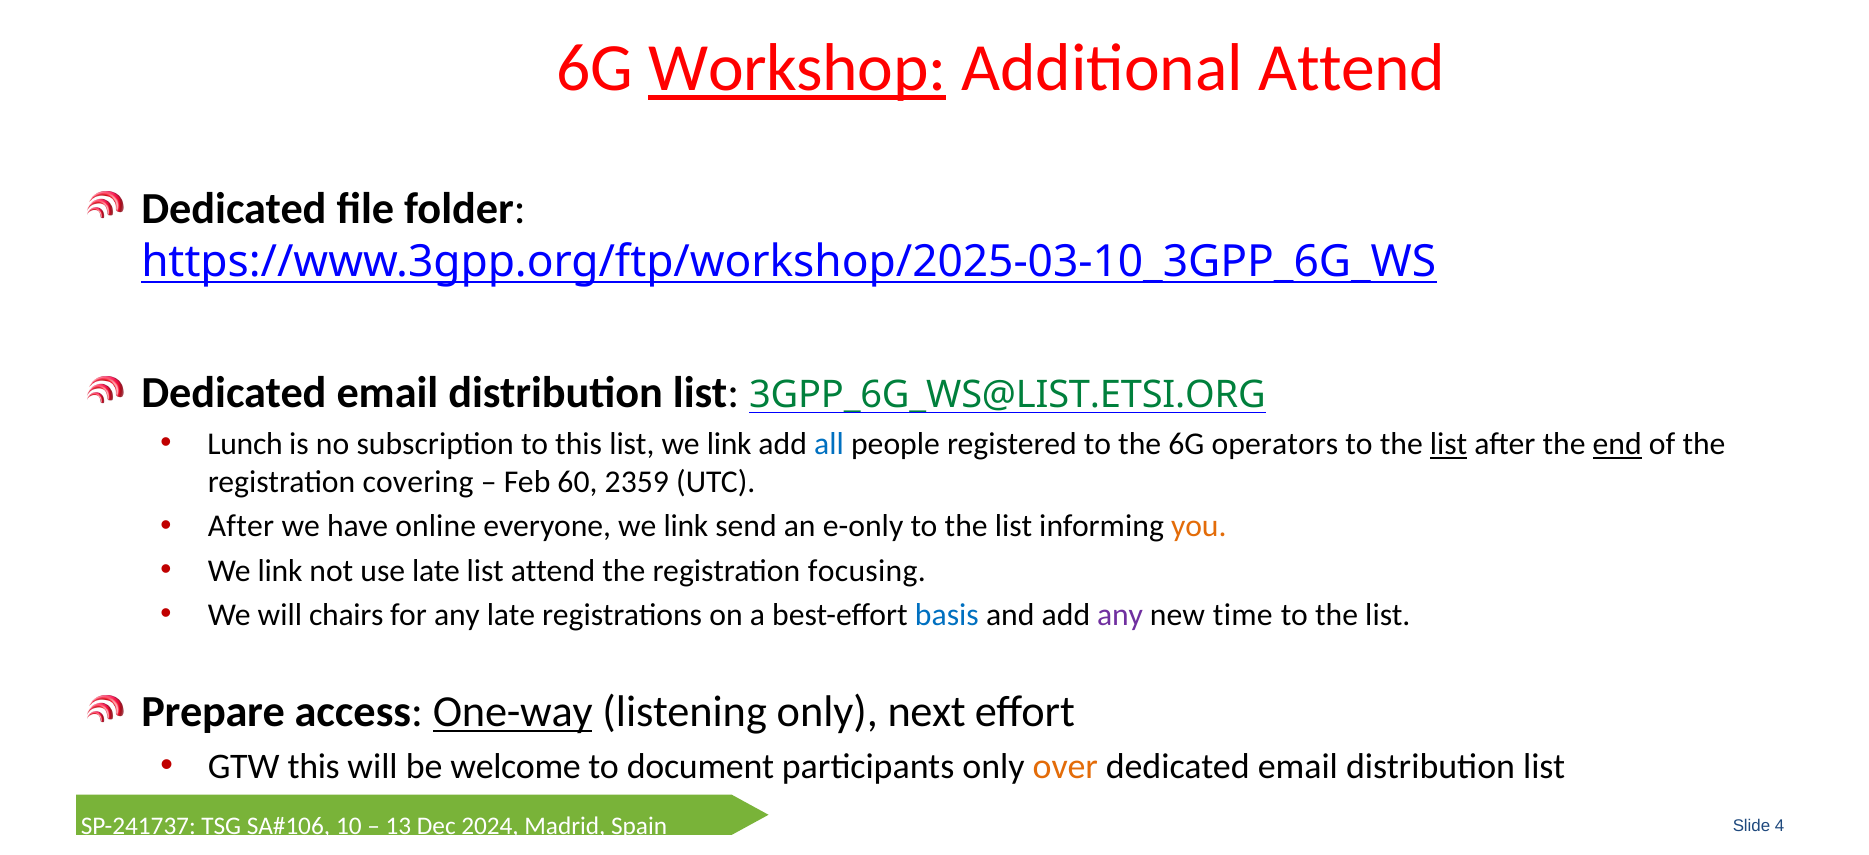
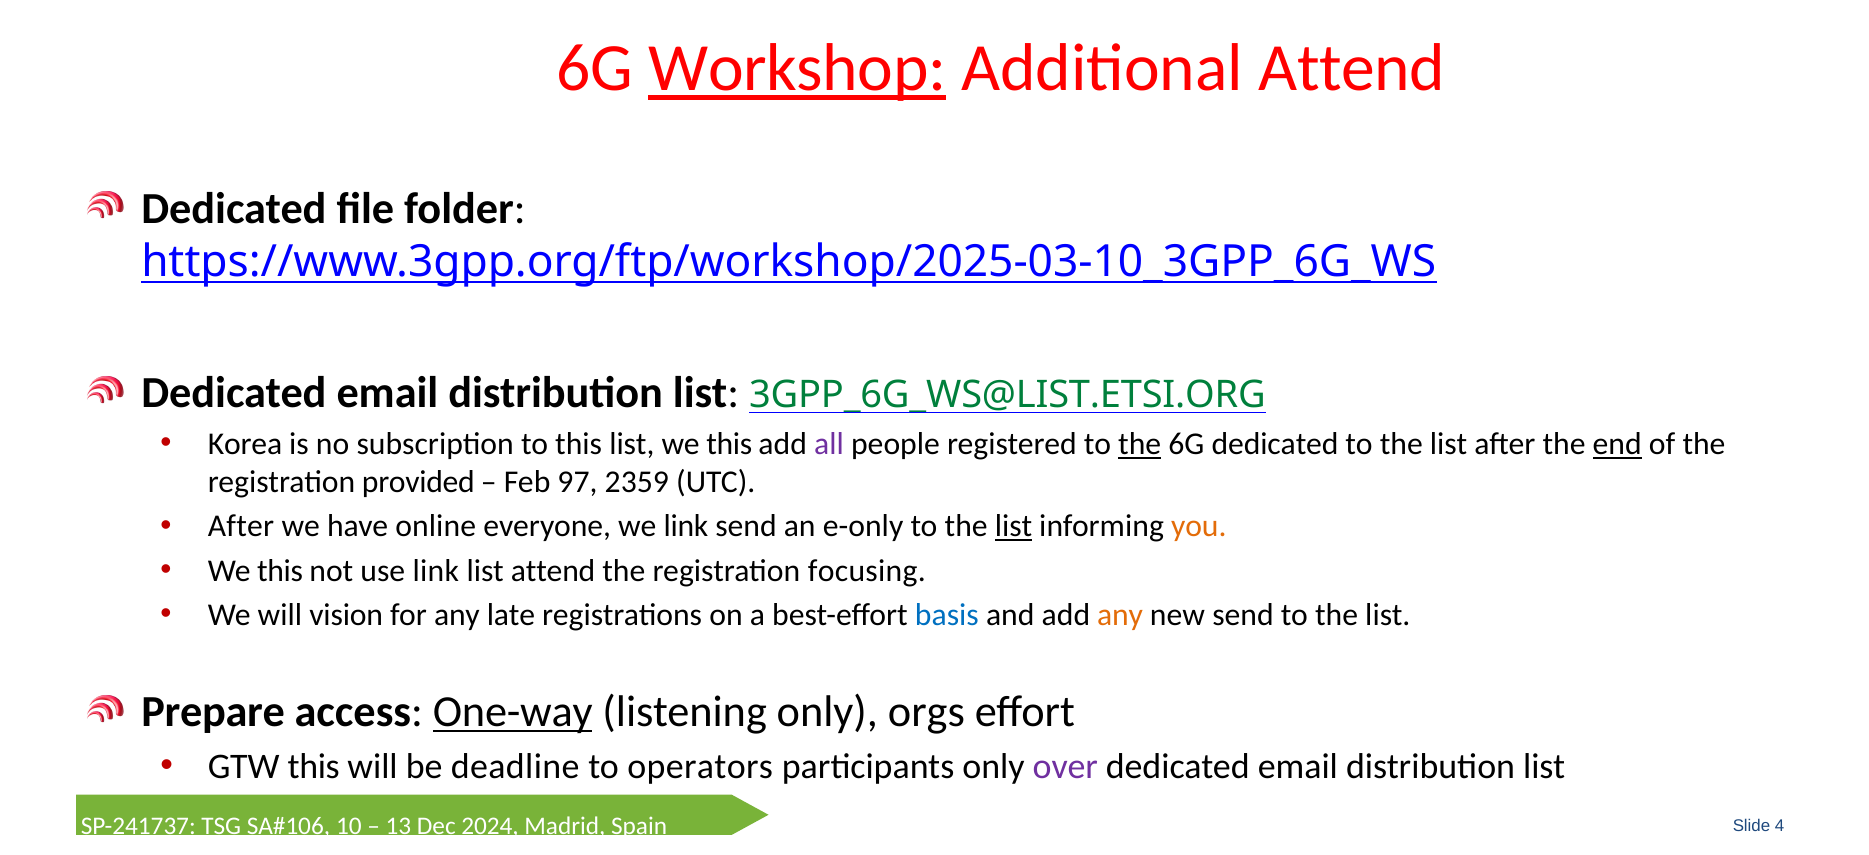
Lunch: Lunch -> Korea (245, 444)
list we link: link -> this (729, 444)
all colour: blue -> purple (829, 444)
the underline: none -> present (1140, 444)
6G operators: operators -> dedicated (1275, 444)
list underline: present -> none (1449, 444)
covering: covering -> provided (418, 482)
60: 60 -> 97 (578, 482)
list underline: none -> present (1014, 526)
link: link -> this (280, 571)
use late: late -> link (436, 571)
chairs: chairs -> vision (346, 615)
any colour: purple -> orange (1120, 615)
new time: time -> send (1243, 615)
next: next -> orgs (926, 712)
welcome: welcome -> deadline (515, 767)
document: document -> operators (700, 767)
over colour: orange -> purple (1065, 767)
